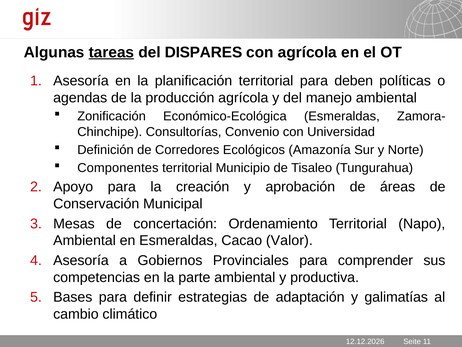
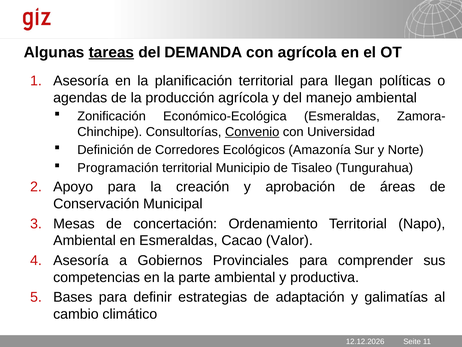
DISPARES: DISPARES -> DEMANDA (204, 52)
deben: deben -> llegan (354, 81)
Convenio underline: none -> present (252, 132)
Componentes: Componentes -> Programación (118, 168)
